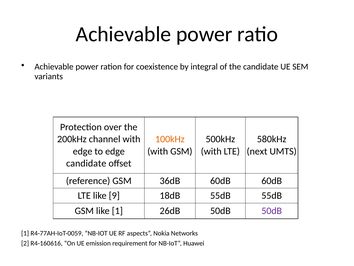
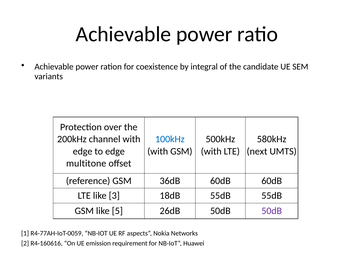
100kHz colour: orange -> blue (170, 139)
candidate: candidate -> multitone (86, 163)
9: 9 -> 3 (114, 195)
like 1: 1 -> 5 (117, 211)
